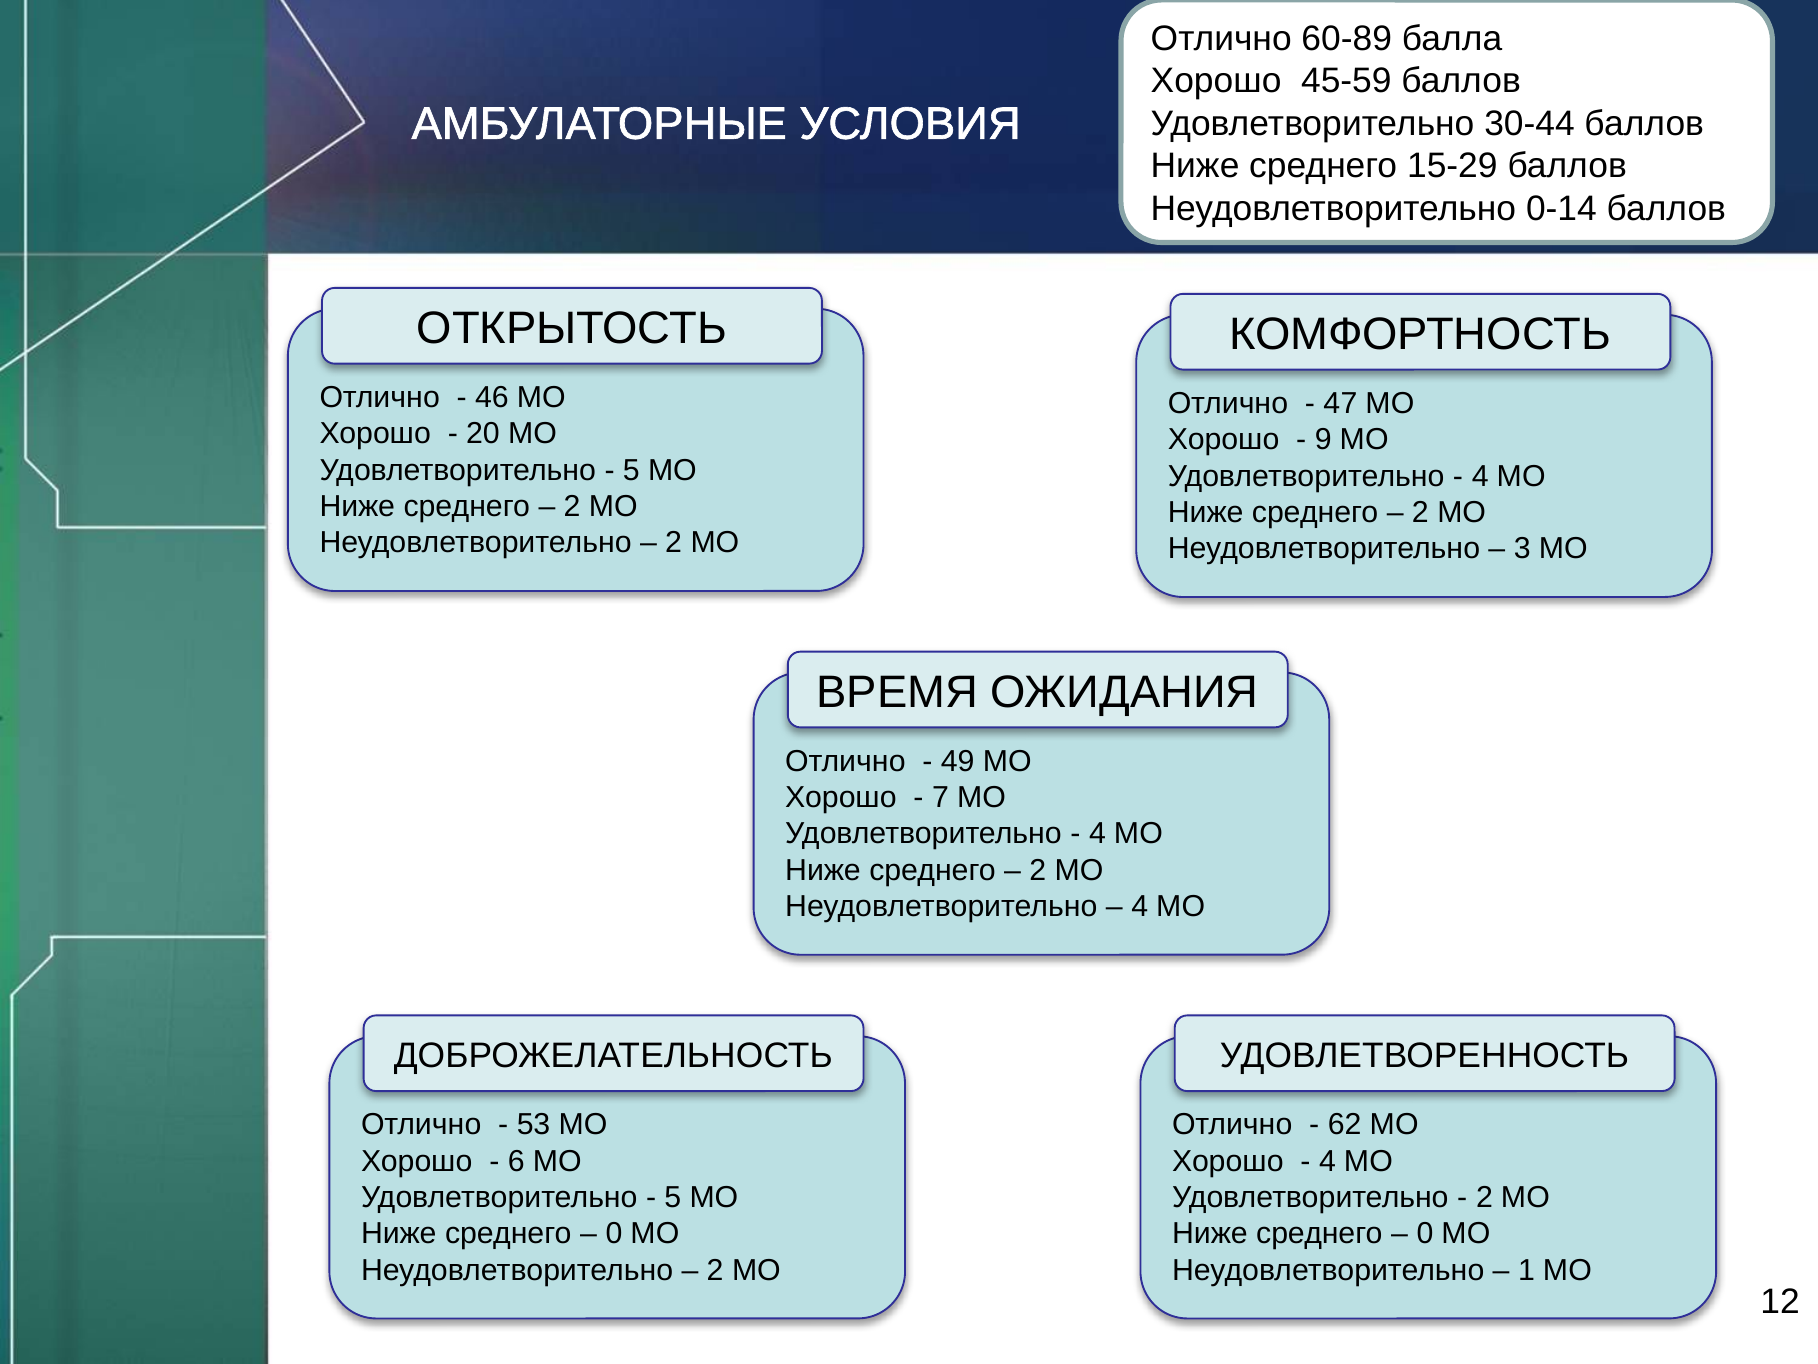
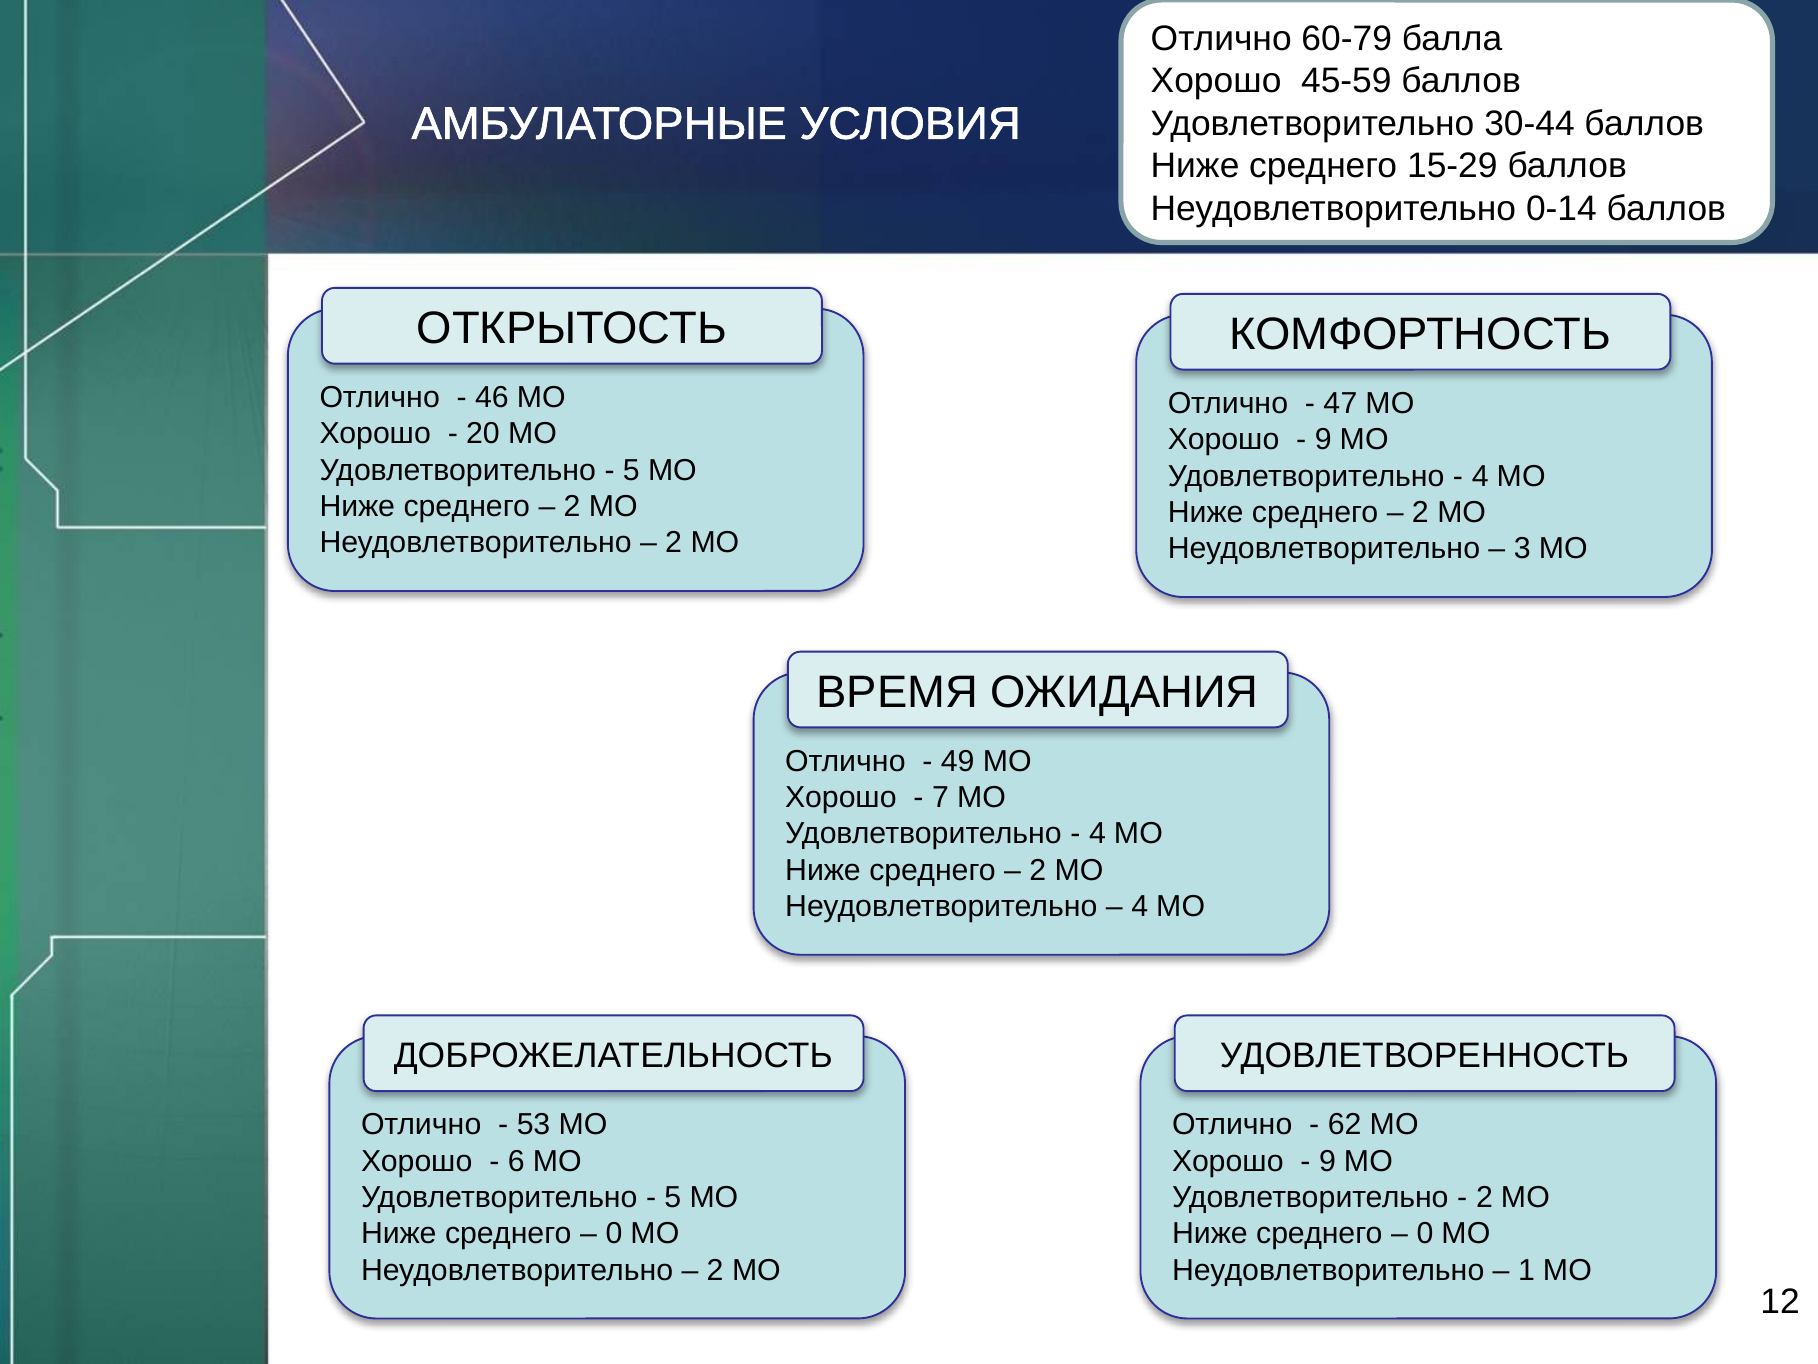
60-89: 60-89 -> 60-79 (1347, 39)
4: 4 -> 9 (1327, 1161)
